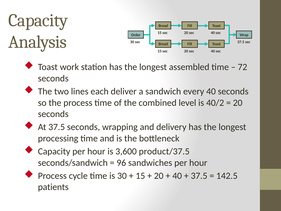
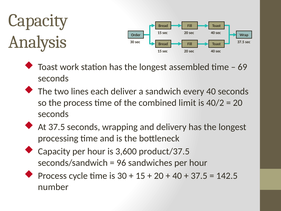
72: 72 -> 69 (242, 67)
level: level -> limit (187, 103)
patients: patients -> number (53, 187)
